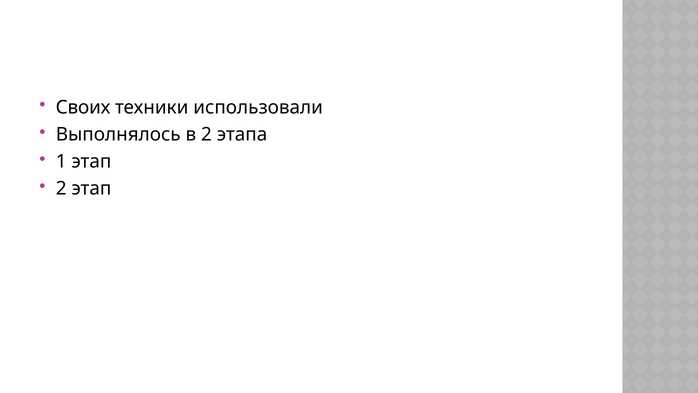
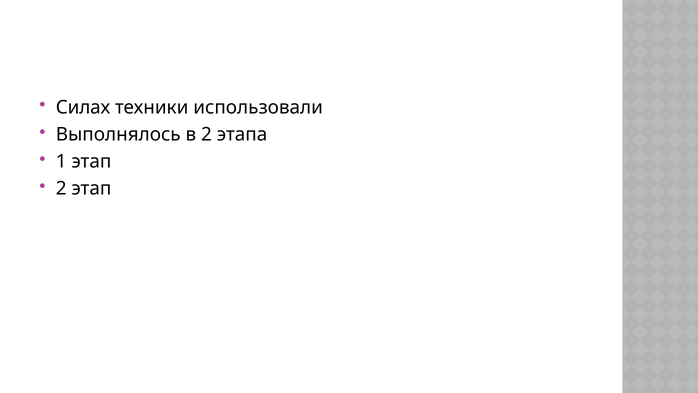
Своих: Своих -> Силах (83, 107)
